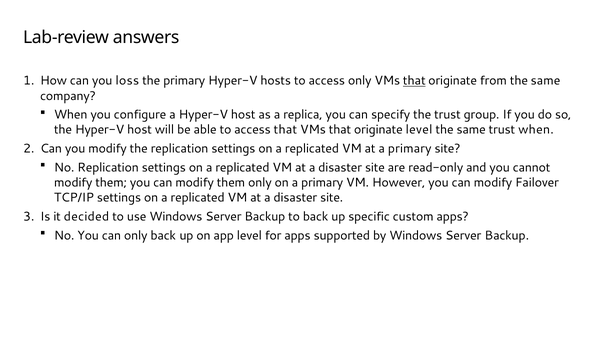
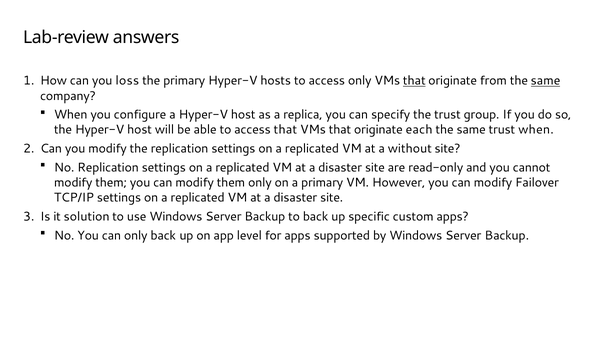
same underline: none -> present (546, 81)
originate level: level -> each (419, 130)
at a primary: primary -> without (410, 149)
decided: decided -> solution (87, 216)
